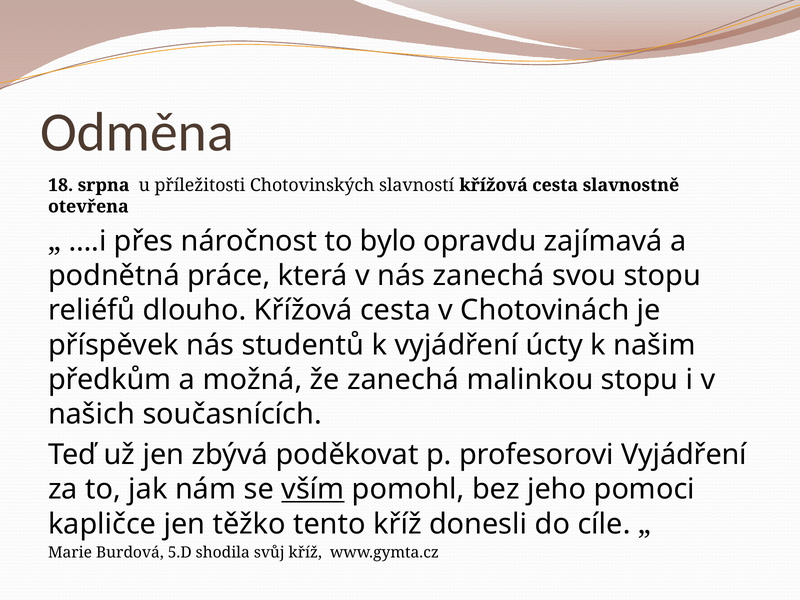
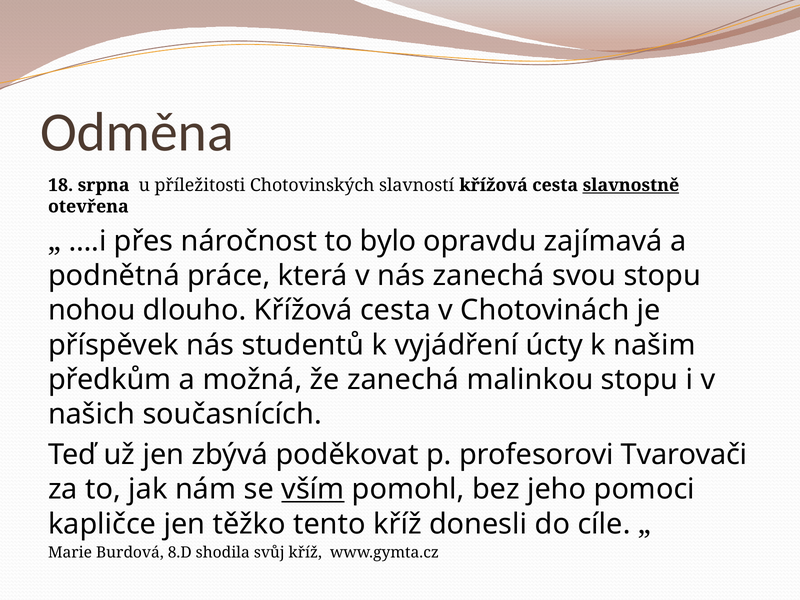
slavnostně underline: none -> present (631, 185)
reliéfů: reliéfů -> nohou (92, 310)
profesorovi Vyjádření: Vyjádření -> Tvarovači (684, 455)
5.D: 5.D -> 8.D (180, 553)
